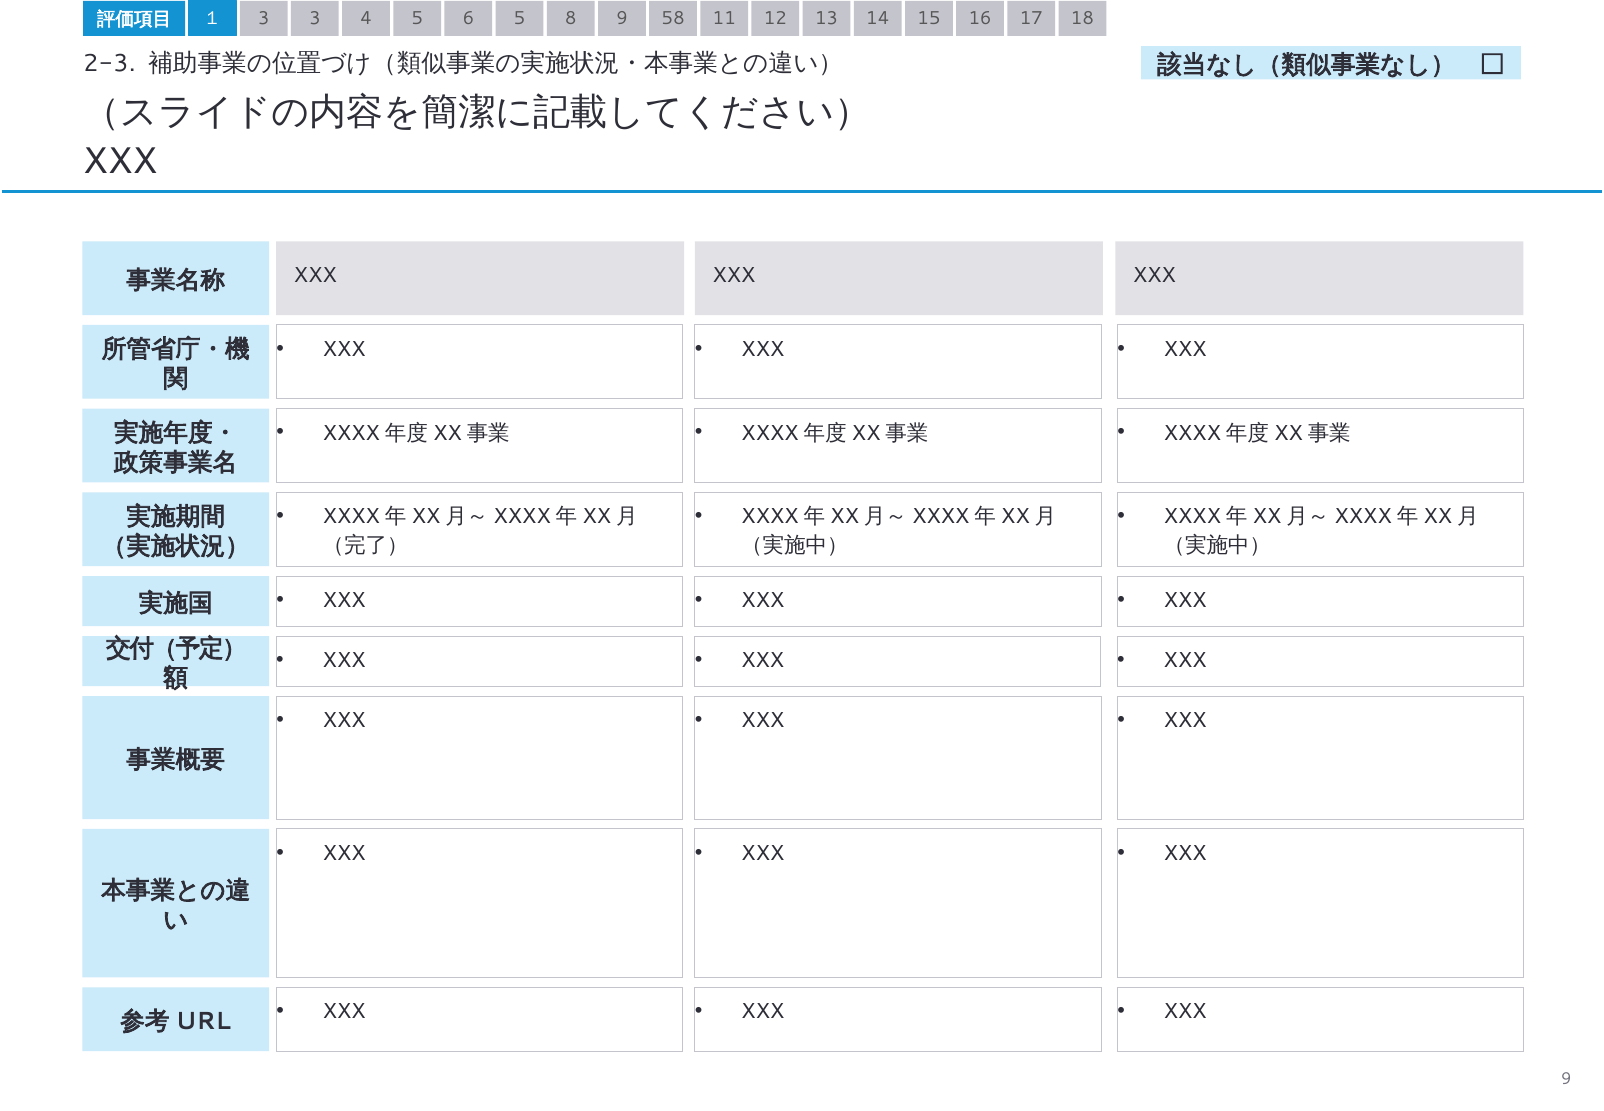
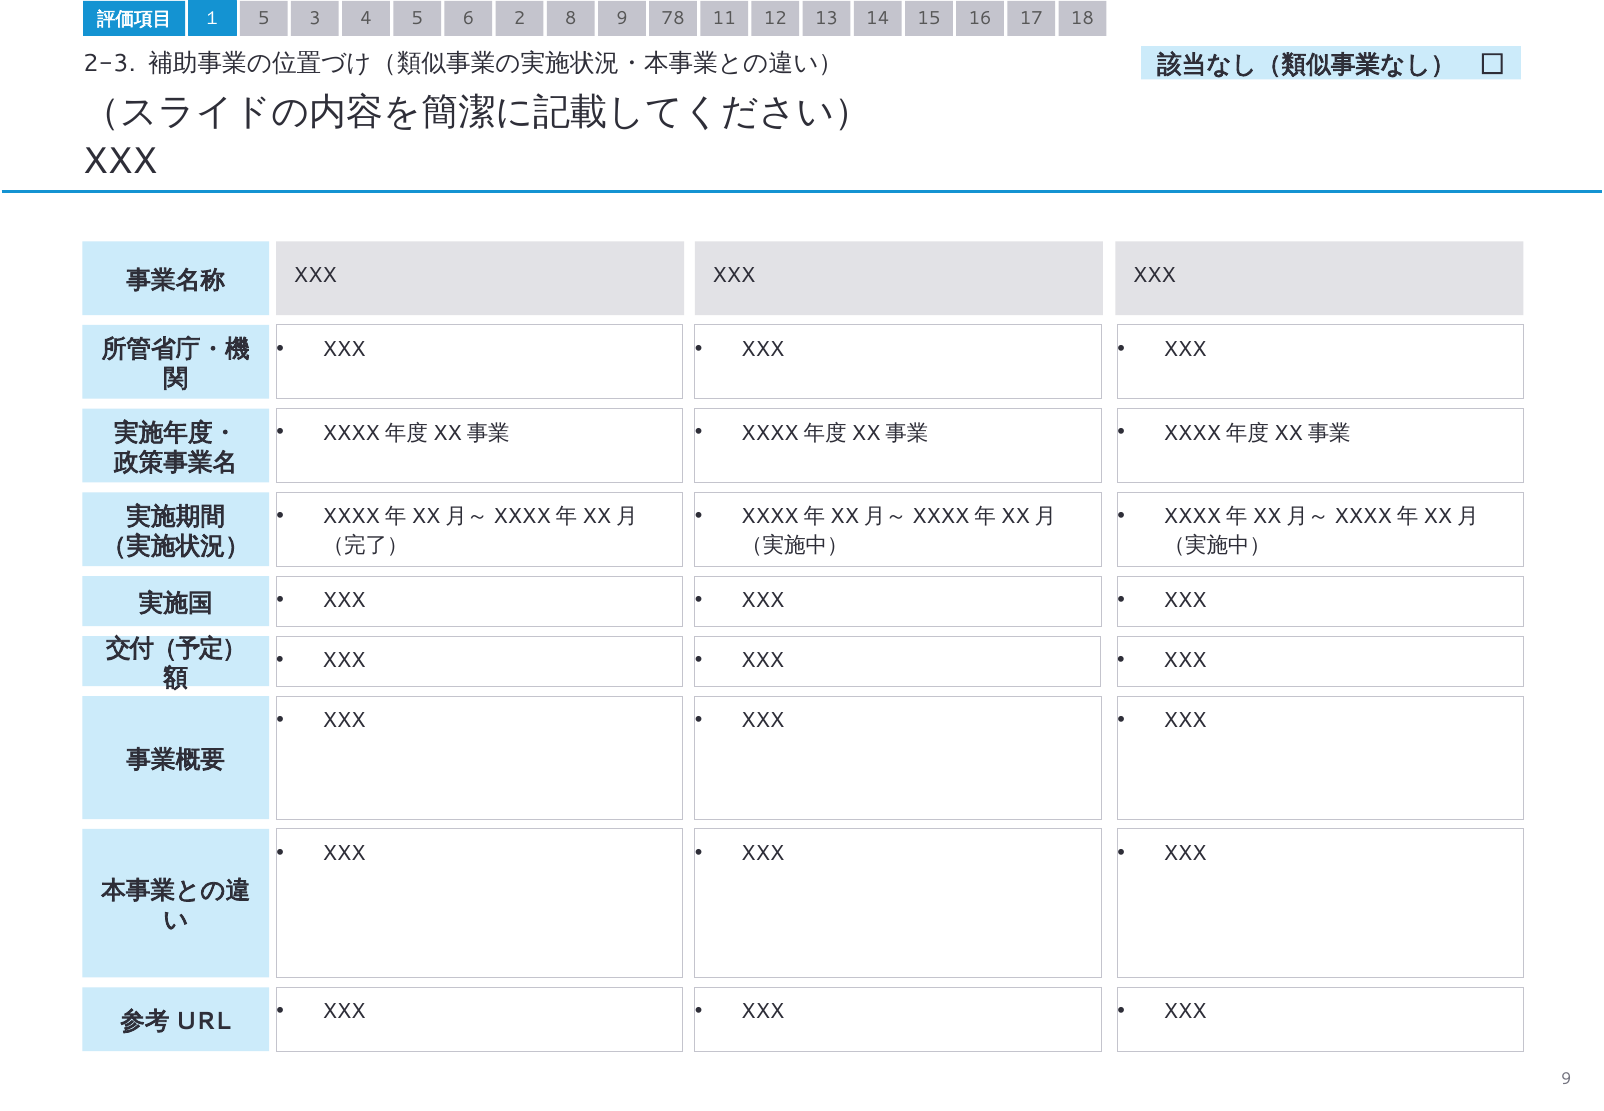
１ 3: 3 -> 5 (264, 19)
6 5: 5 -> 2 (520, 19)
58: 58 -> 78 (673, 19)
